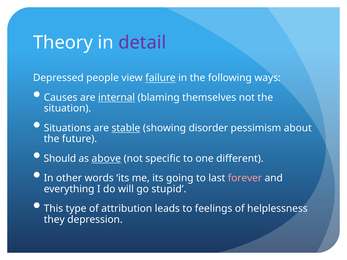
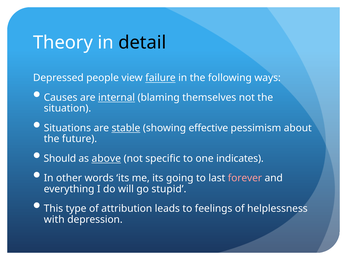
detail colour: purple -> black (142, 43)
disorder: disorder -> effective (208, 128)
different: different -> indicates (240, 159)
they: they -> with (54, 220)
